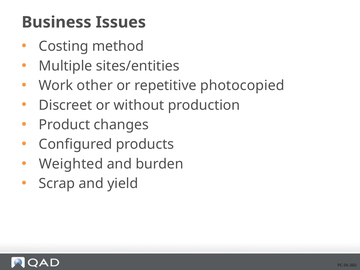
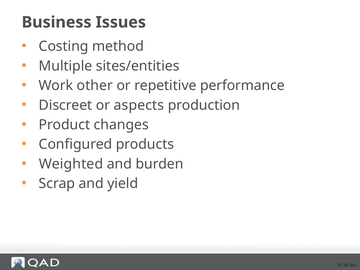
photocopied: photocopied -> performance (242, 86)
without: without -> aspects (139, 105)
